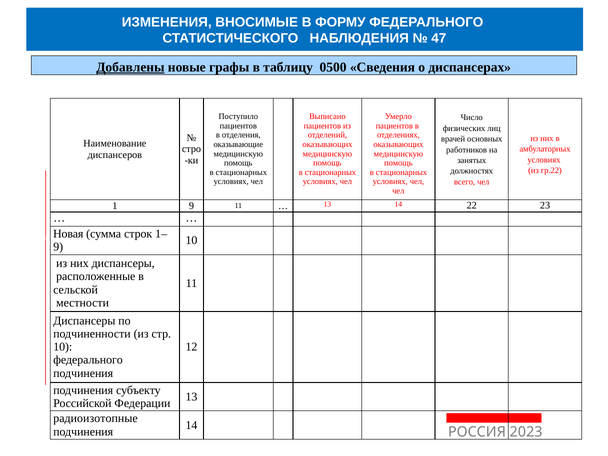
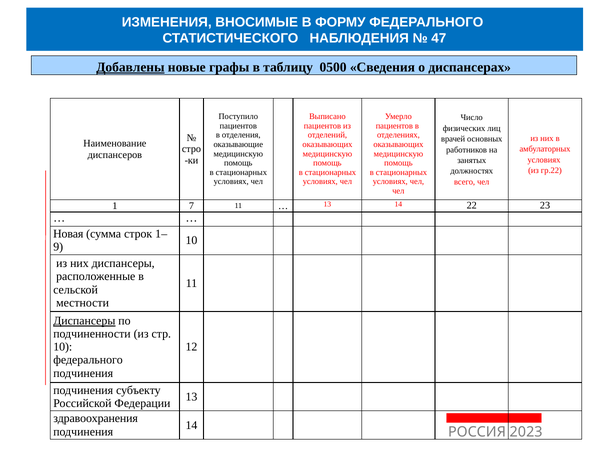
1 9: 9 -> 7 (191, 206)
Диспансеры underline: none -> present (84, 321)
радиоизотопные: радиоизотопные -> здравоохранения (96, 419)
